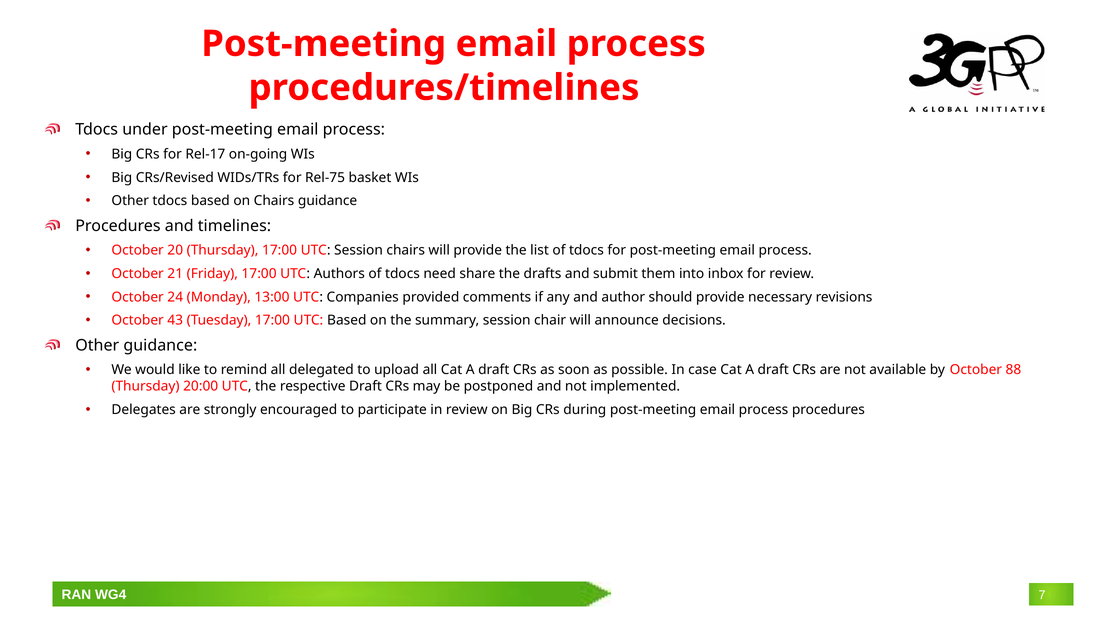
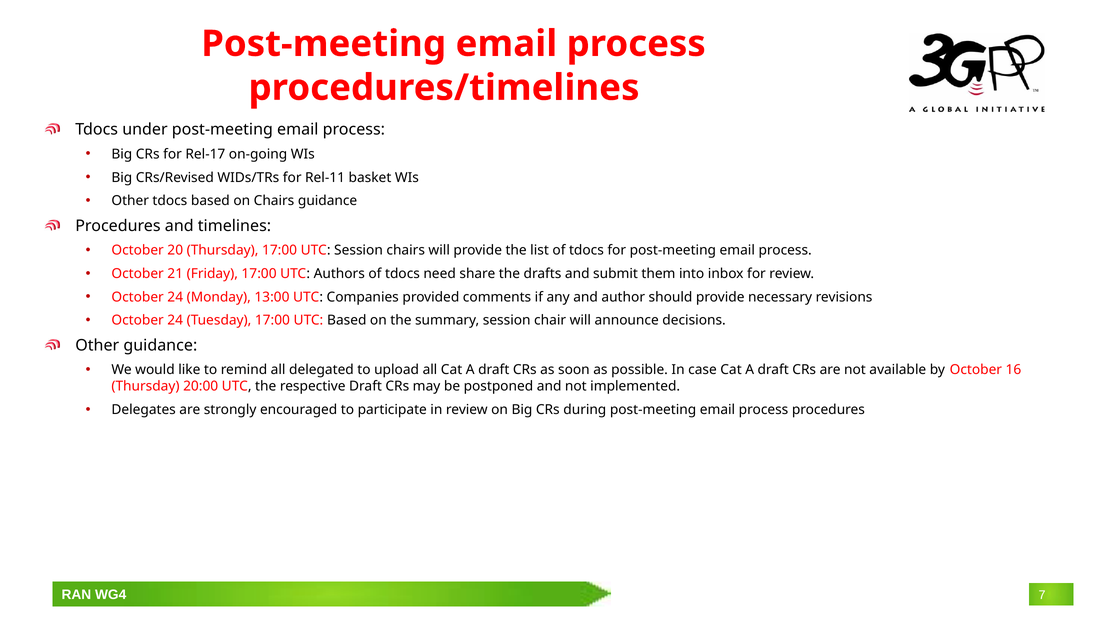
Rel-75: Rel-75 -> Rel-11 (325, 178)
43: 43 -> 24 (175, 321)
88: 88 -> 16 (1013, 370)
